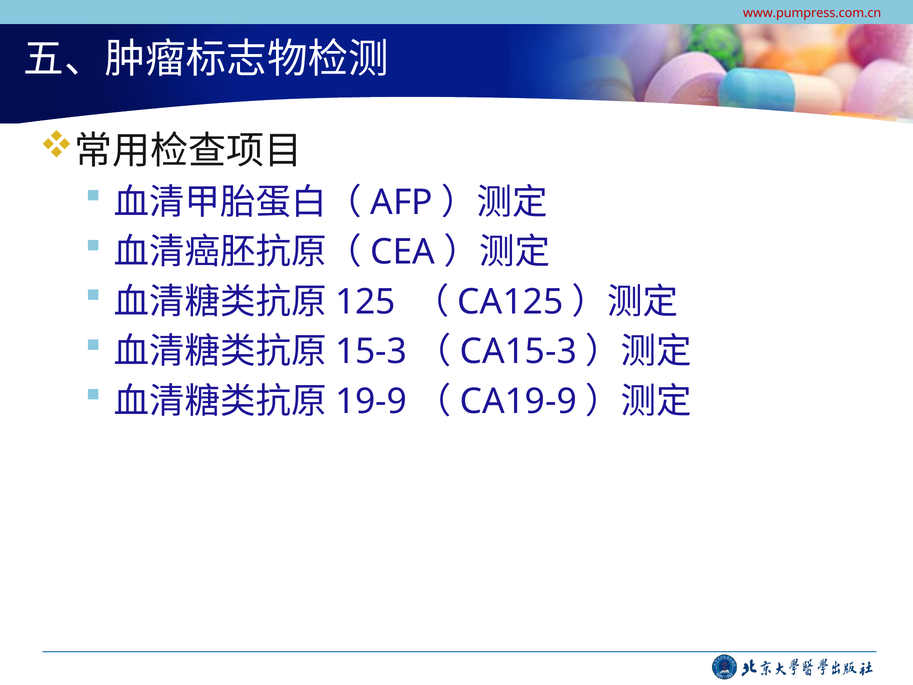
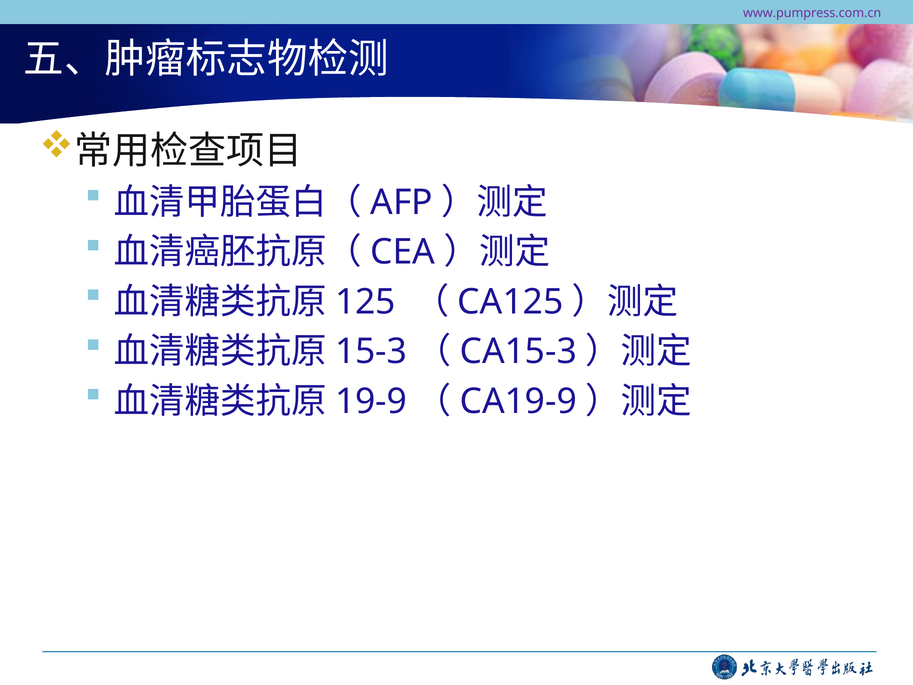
www.pumpress.com.cn colour: red -> purple (812, 13)
